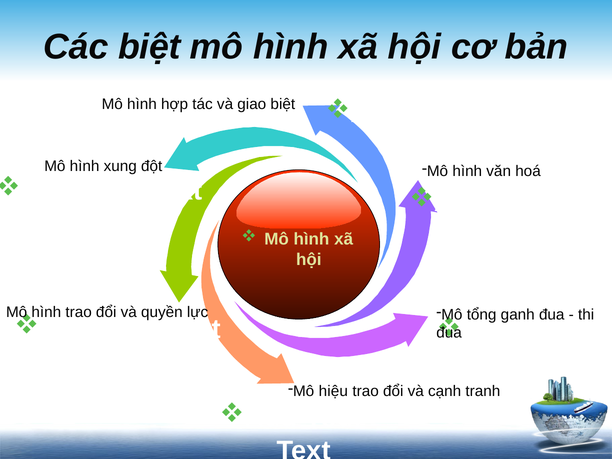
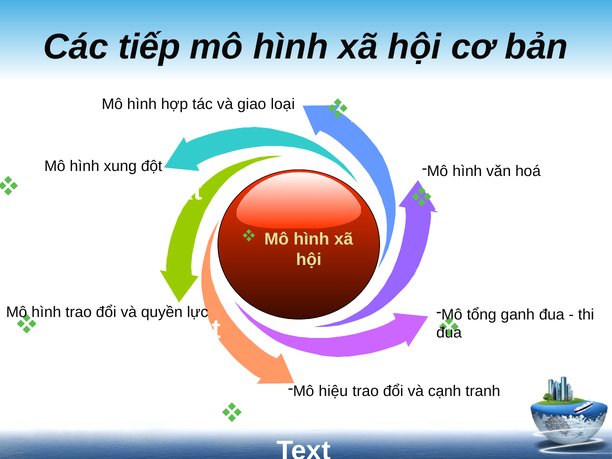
Các biệt: biệt -> tiếp (149, 47)
giao biệt: biệt -> loại (283, 104)
